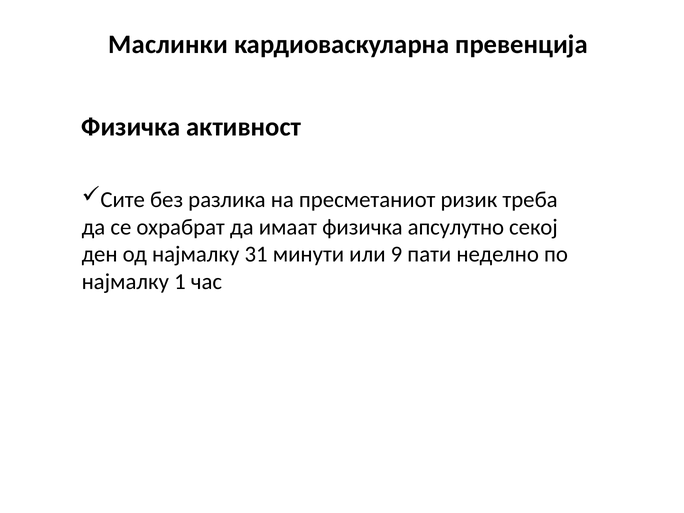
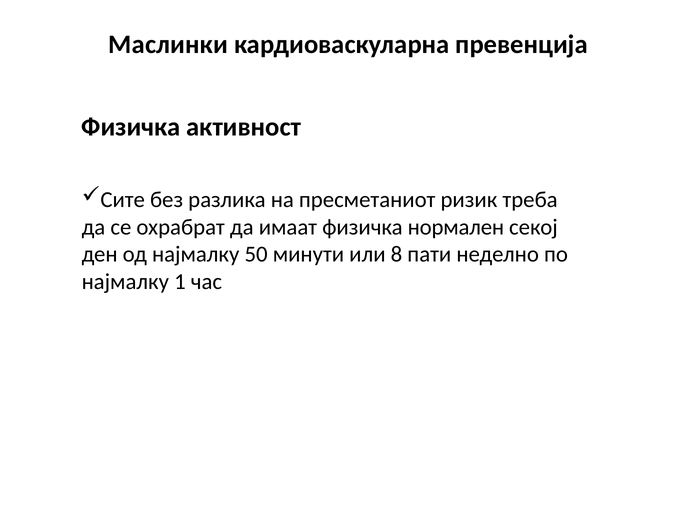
апсулутно: апсулутно -> нормален (456, 227)
31: 31 -> 50 (256, 254)
9: 9 -> 8 (396, 254)
